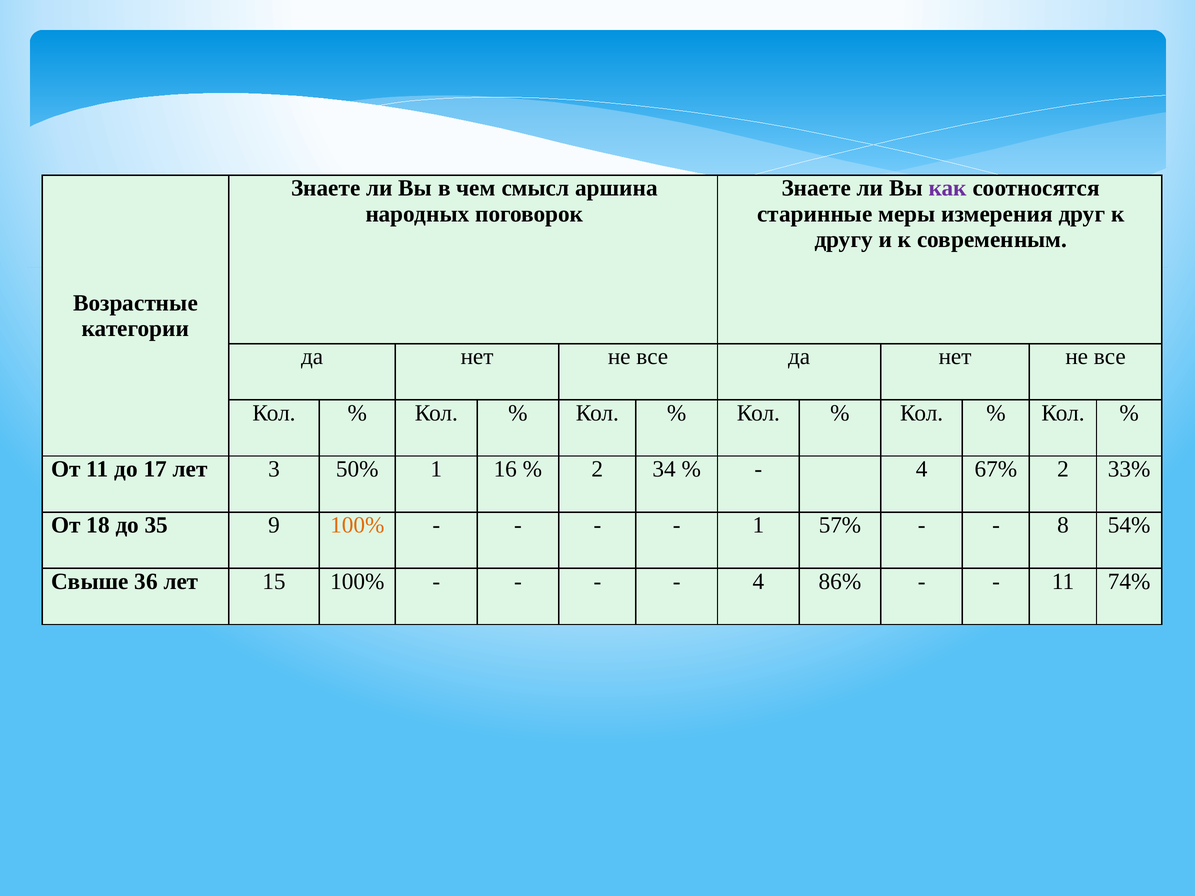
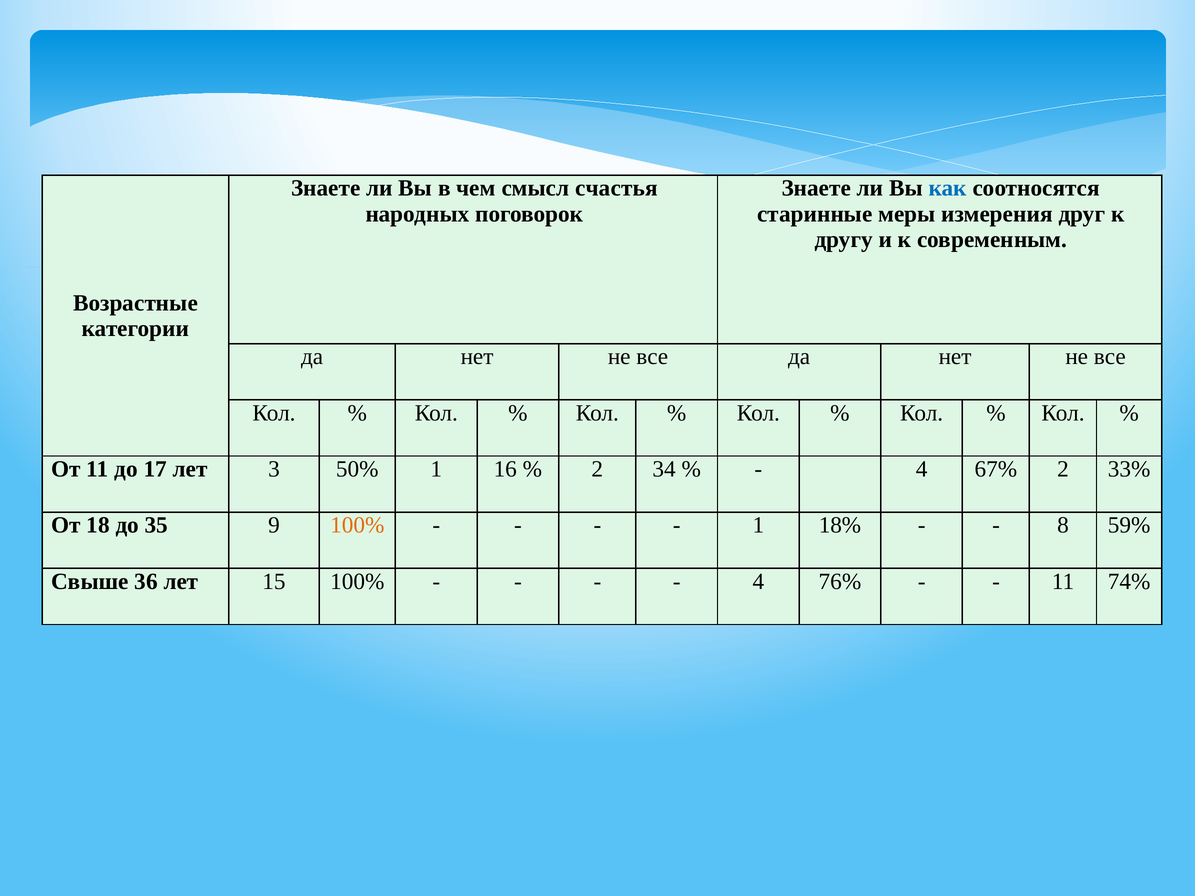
аршина: аршина -> счастья (616, 188)
как colour: purple -> blue (948, 188)
57%: 57% -> 18% (840, 525)
54%: 54% -> 59% (1129, 525)
86%: 86% -> 76% (840, 582)
